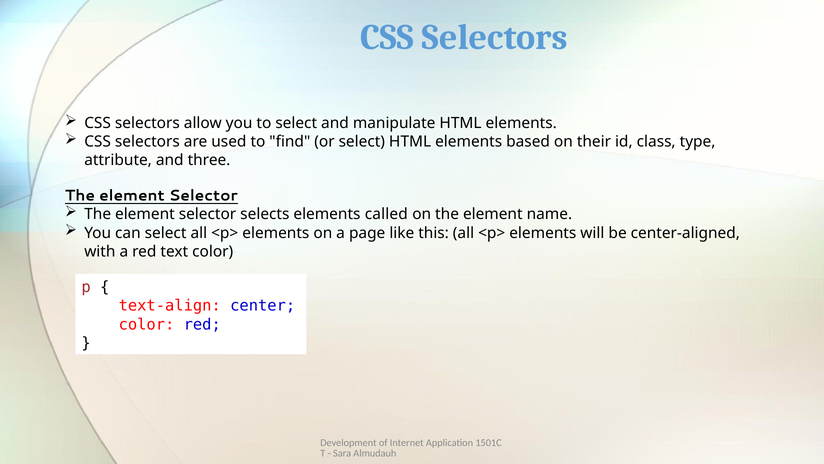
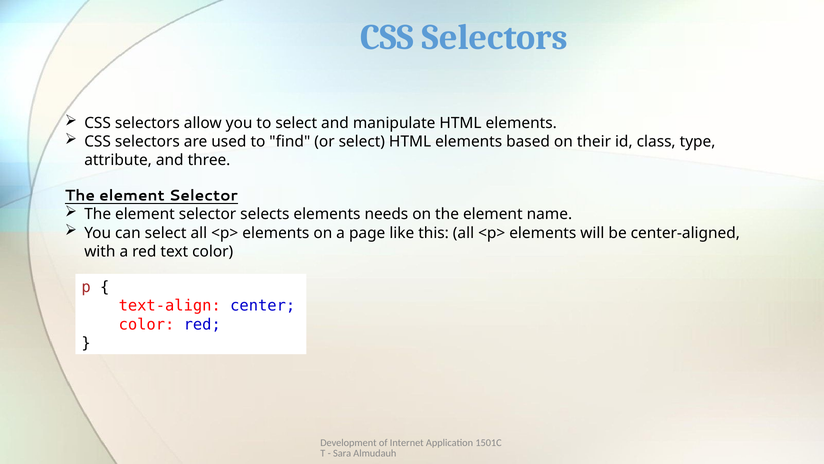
called: called -> needs (386, 214)
